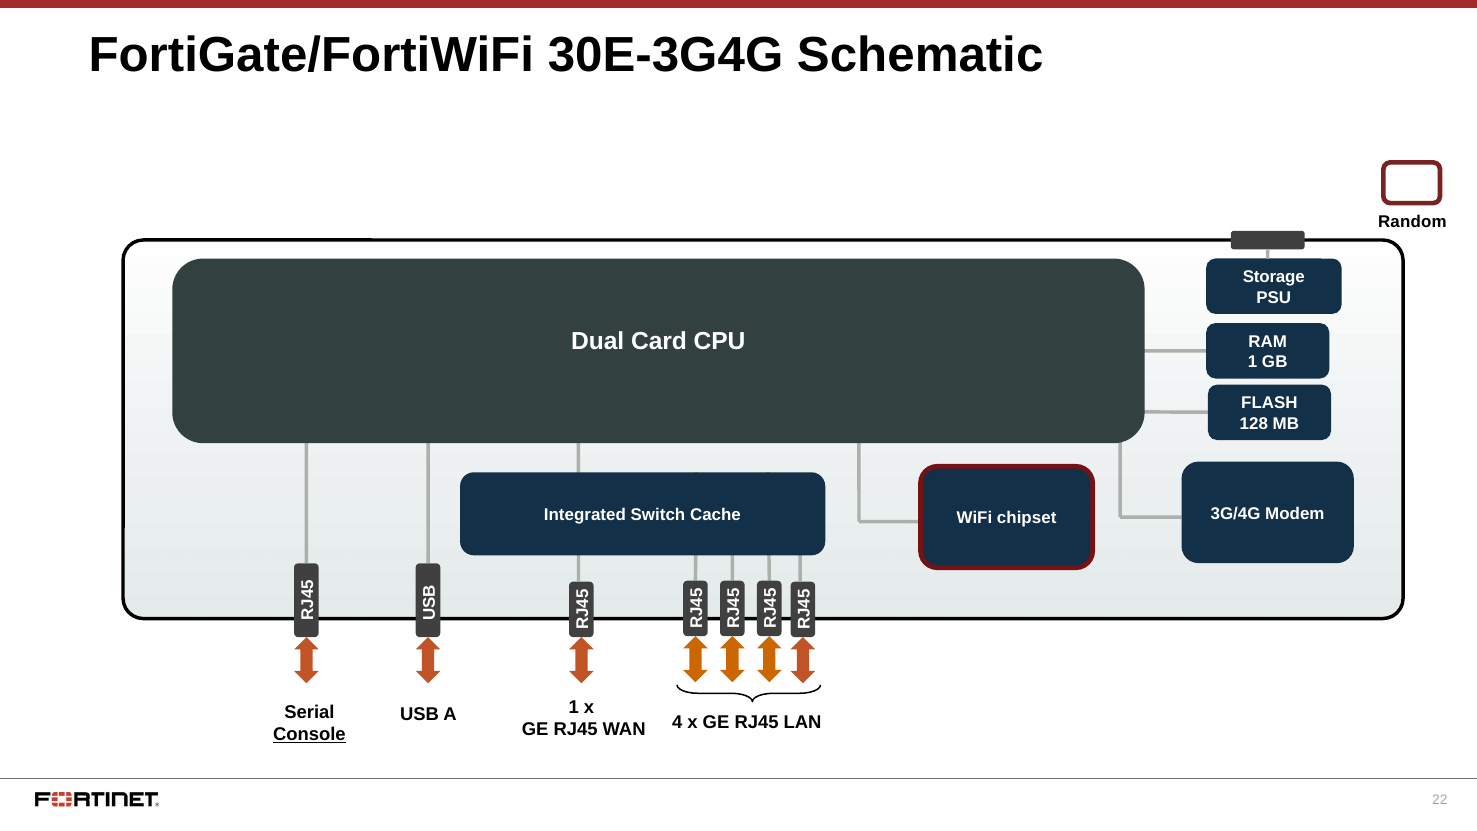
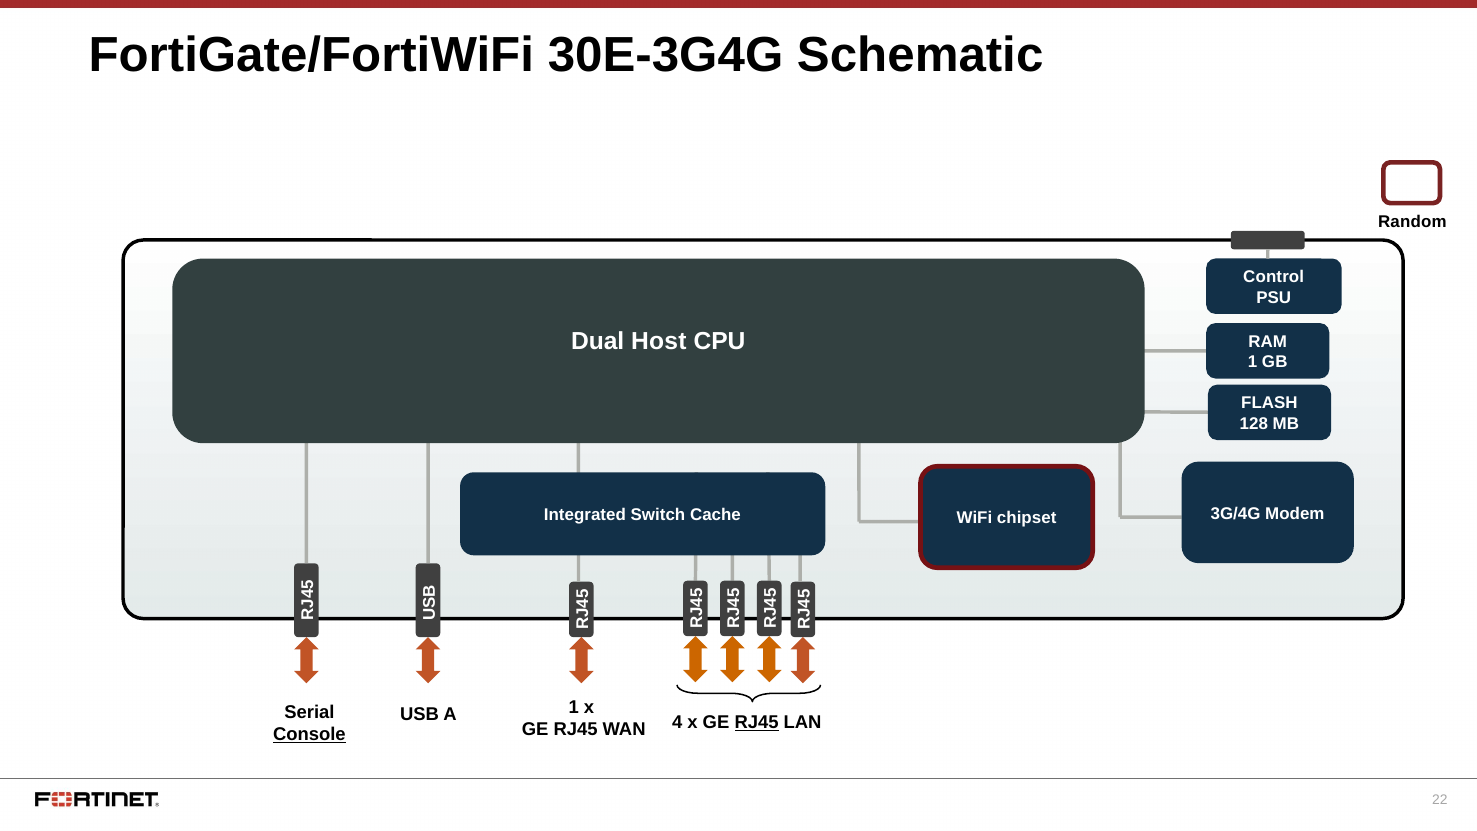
Storage: Storage -> Control (1274, 277)
Card: Card -> Host (659, 341)
RJ45 underline: none -> present (757, 723)
